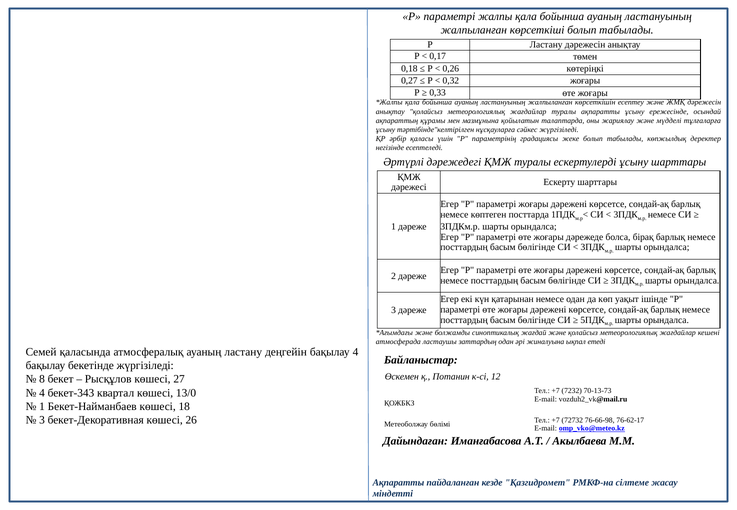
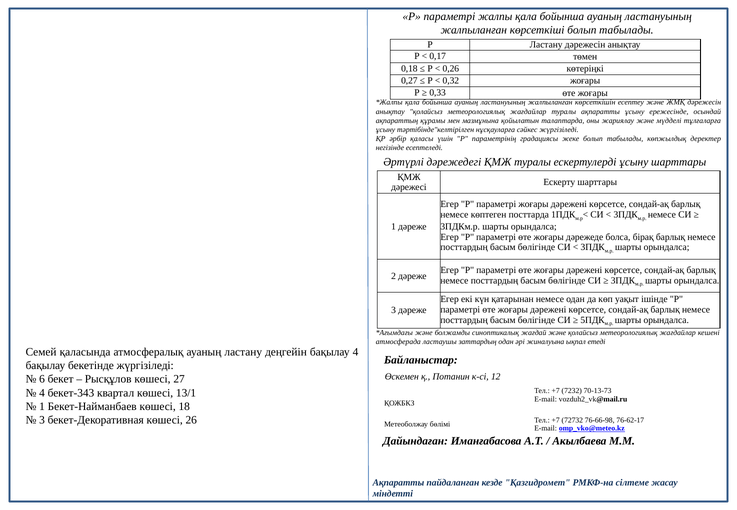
8: 8 -> 6 (42, 379)
13/0: 13/0 -> 13/1 (186, 393)
